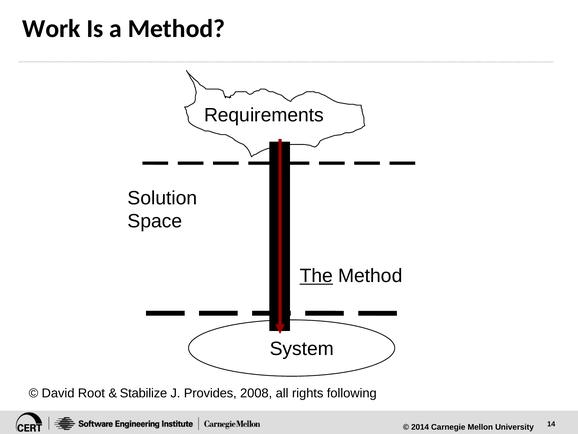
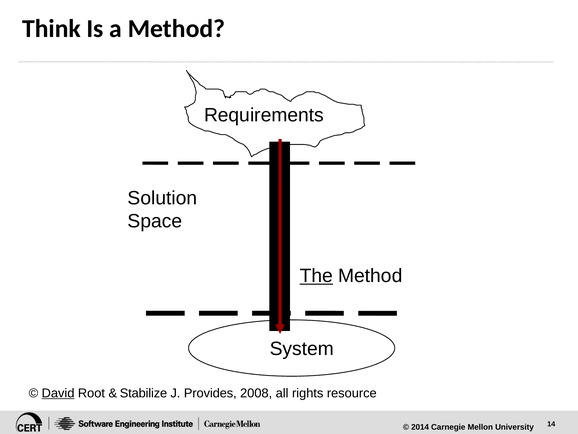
Work: Work -> Think (51, 29)
David underline: none -> present (58, 393)
following: following -> resource (352, 393)
